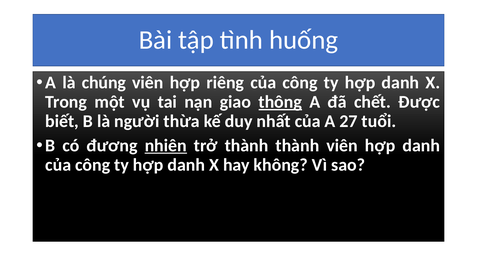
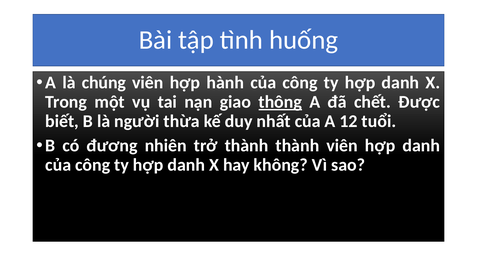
riêng: riêng -> hành (225, 83)
27: 27 -> 12 (349, 121)
nhiên underline: present -> none (166, 146)
